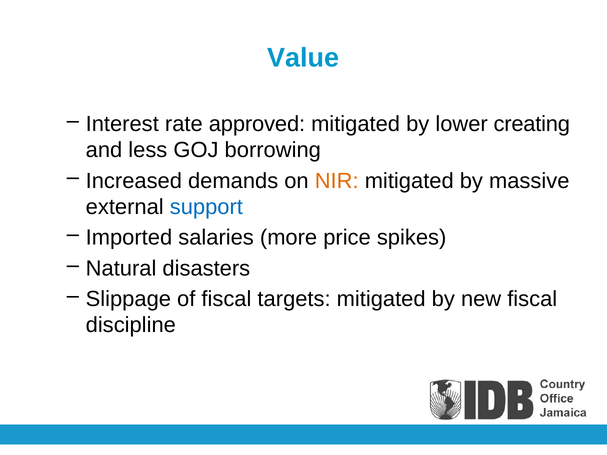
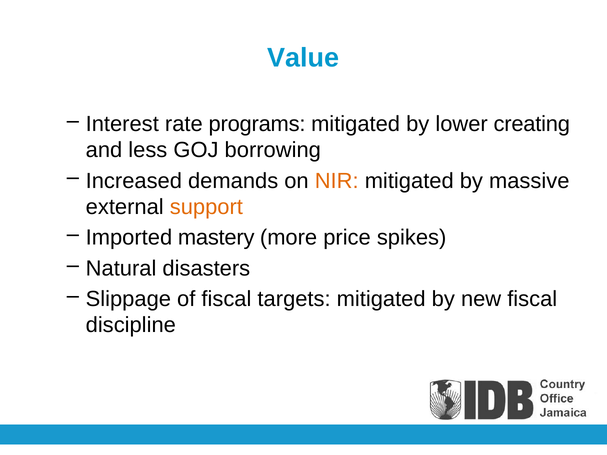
approved: approved -> programs (257, 124)
support colour: blue -> orange (206, 207)
salaries: salaries -> mastery (216, 238)
